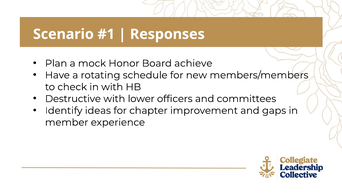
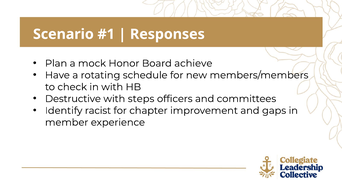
lower: lower -> steps (141, 98)
ideas: ideas -> racist (98, 110)
